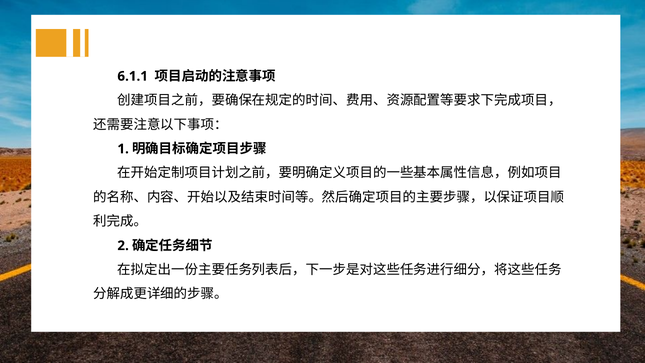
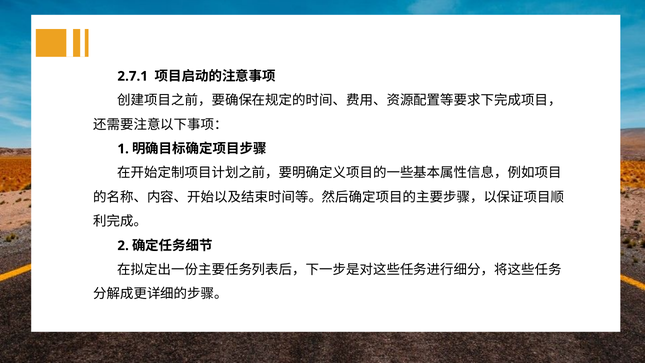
6.1.1: 6.1.1 -> 2.7.1 (133, 76)
